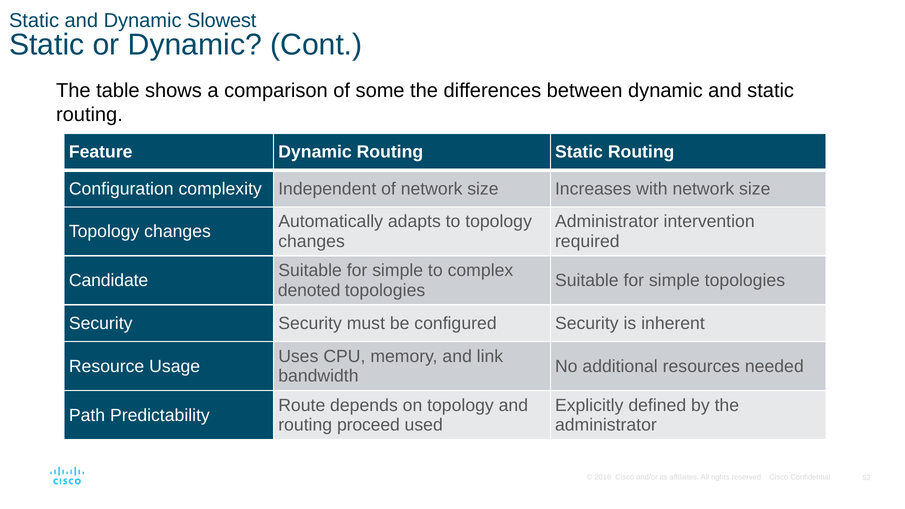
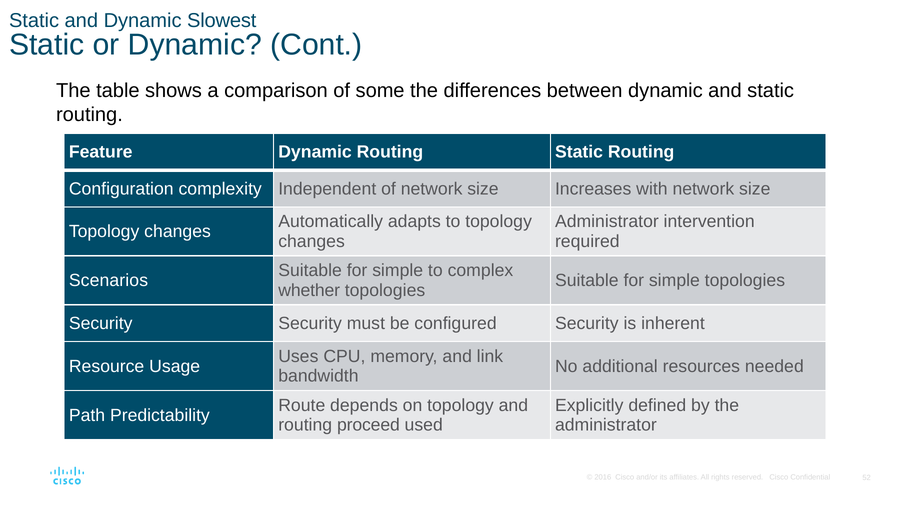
Candidate: Candidate -> Scenarios (108, 281)
denoted: denoted -> whether (309, 290)
